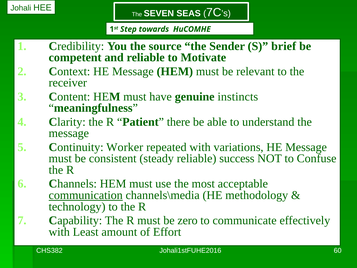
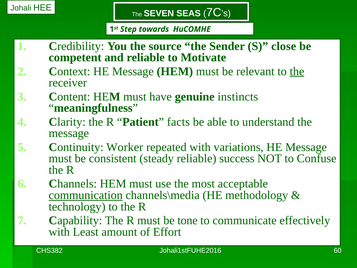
brief: brief -> close (284, 46)
the underline: none -> present (297, 71)
there: there -> facts (178, 122)
zero: zero -> tone (188, 220)
